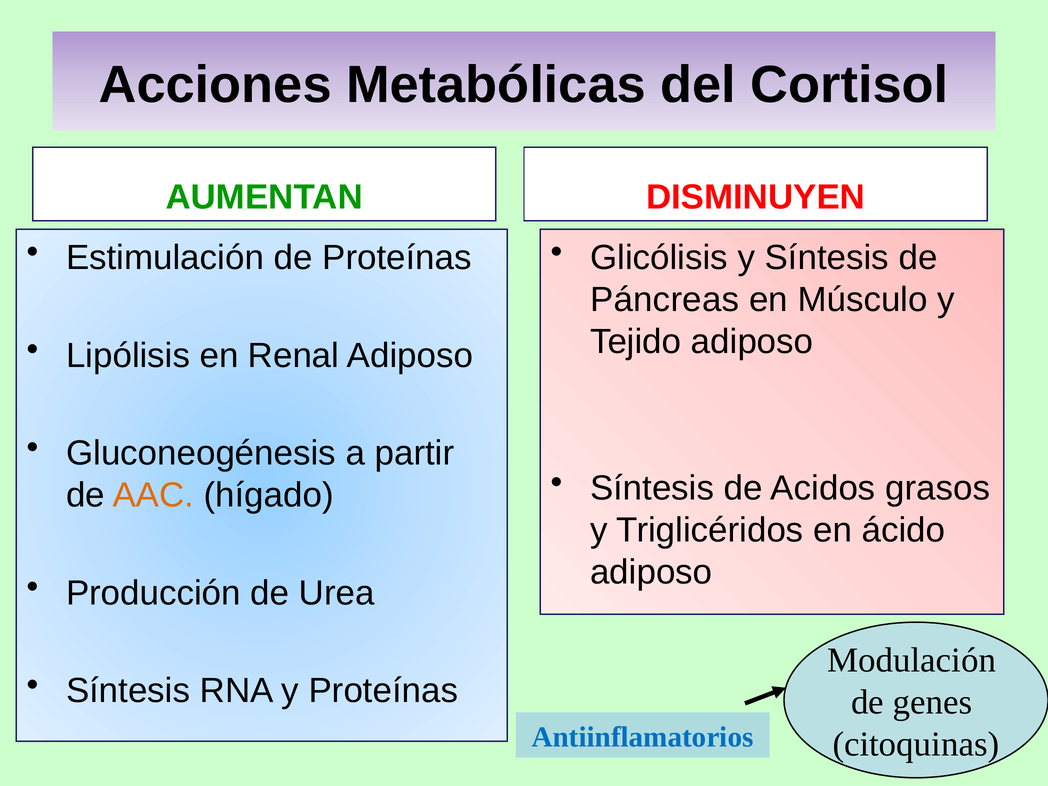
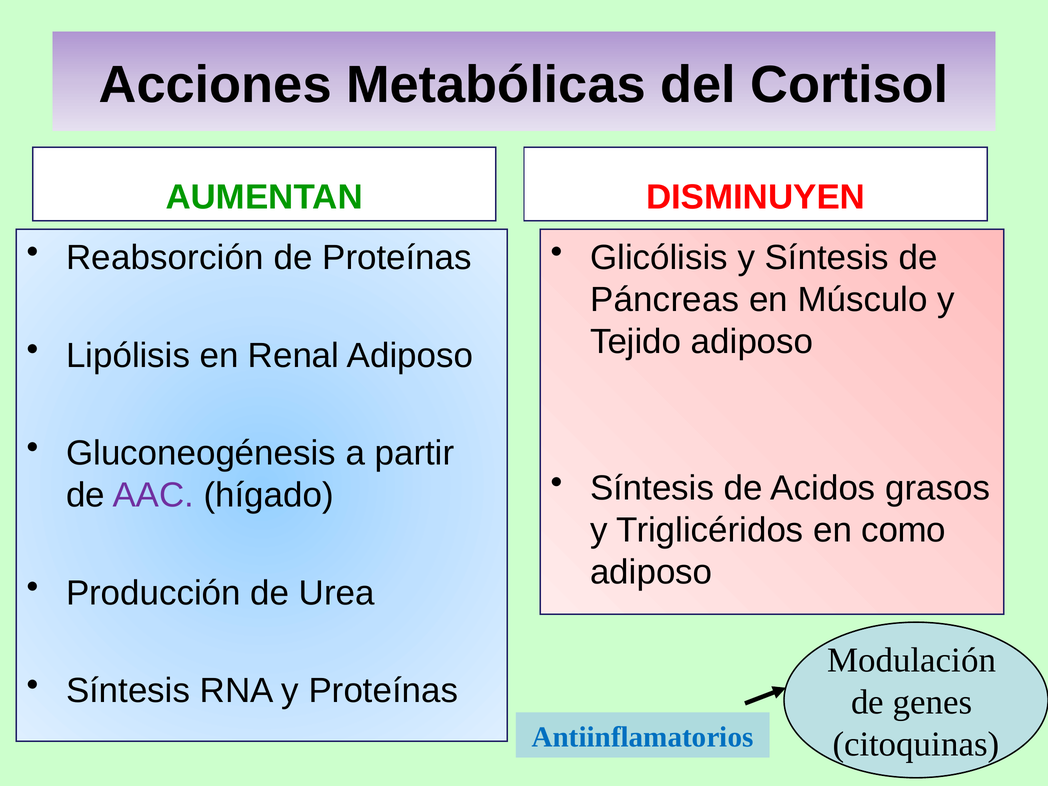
Estimulación: Estimulación -> Reabsorción (165, 258)
AAC colour: orange -> purple (153, 495)
ácido: ácido -> como (904, 530)
